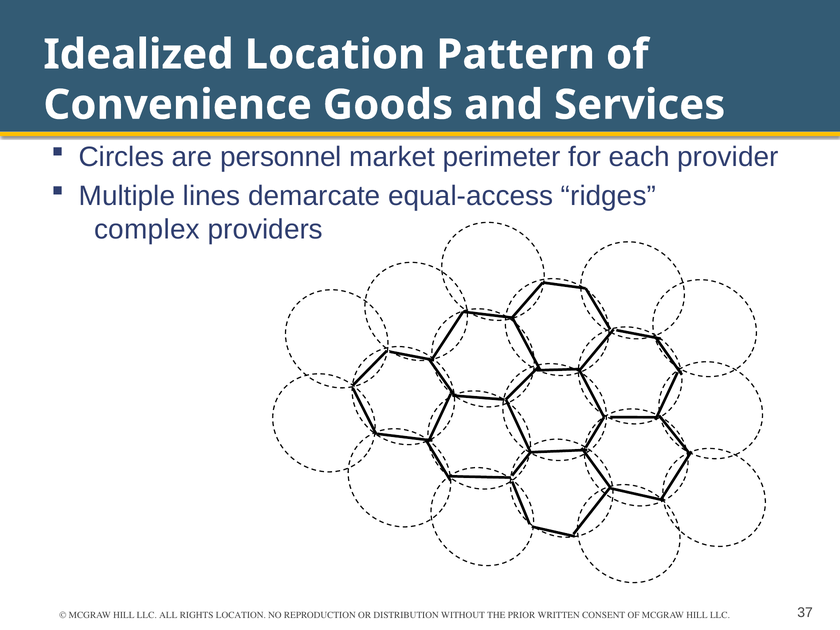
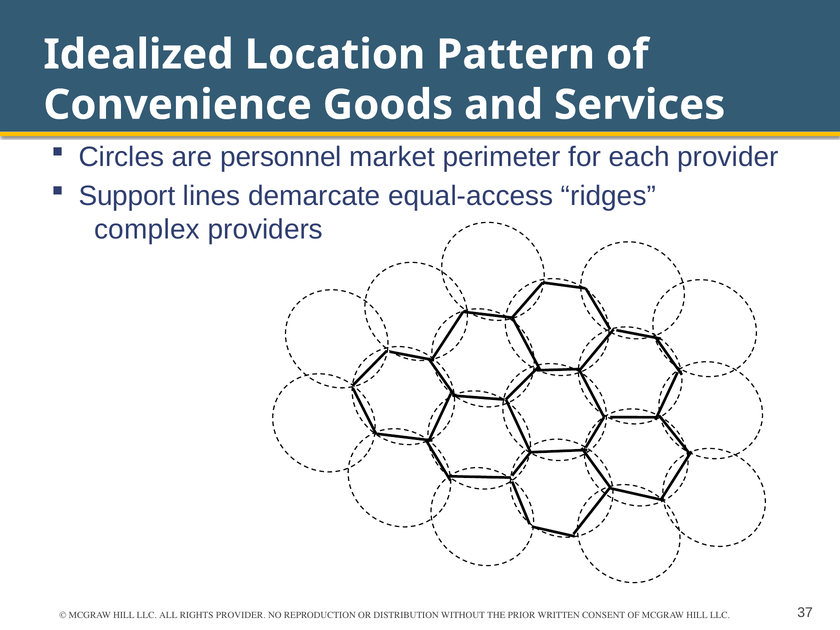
Multiple: Multiple -> Support (127, 196)
RIGHTS LOCATION: LOCATION -> PROVIDER (241, 615)
